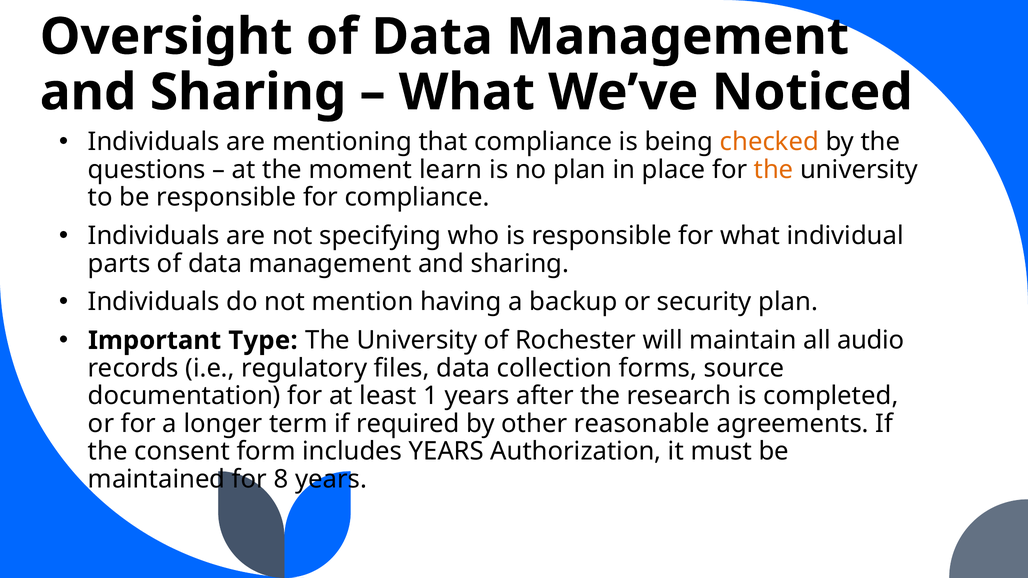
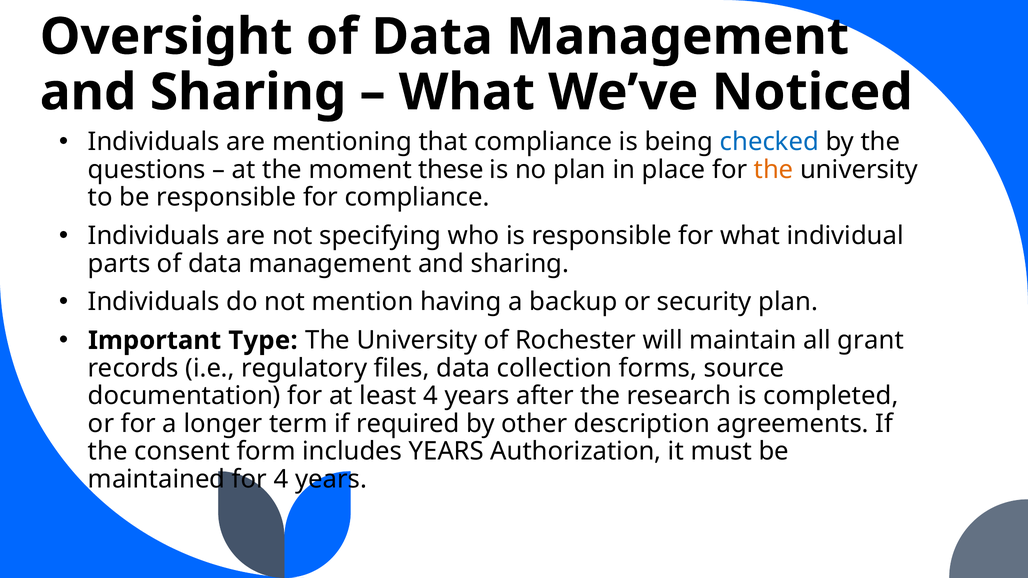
checked colour: orange -> blue (769, 142)
learn: learn -> these (451, 170)
audio: audio -> grant (871, 341)
least 1: 1 -> 4 (431, 396)
reasonable: reasonable -> description (642, 424)
for 8: 8 -> 4 (281, 479)
